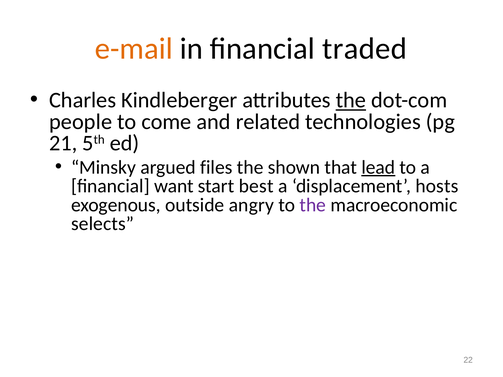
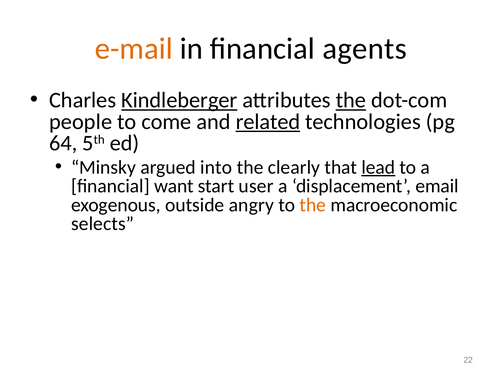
traded: traded -> agents (365, 49)
Kindleberger underline: none -> present (179, 100)
related underline: none -> present (268, 122)
21: 21 -> 64 (63, 143)
files: files -> into (216, 167)
shown: shown -> clearly (294, 167)
best: best -> user (256, 186)
hosts: hosts -> email (437, 186)
the colour: purple -> orange (313, 205)
